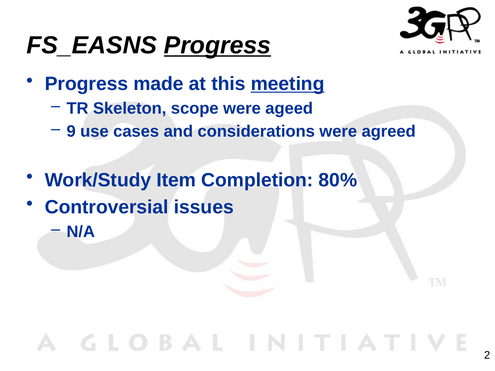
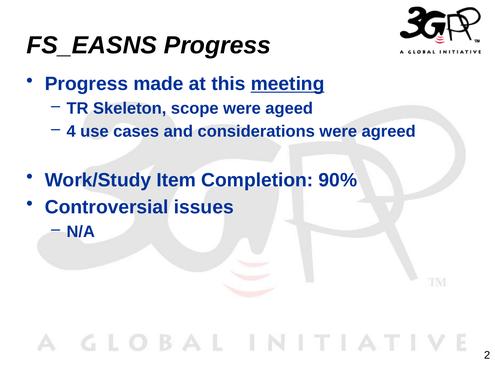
Progress underline: present -> none (217, 45)
9: 9 -> 4 (71, 132)
80%: 80% -> 90% (338, 180)
